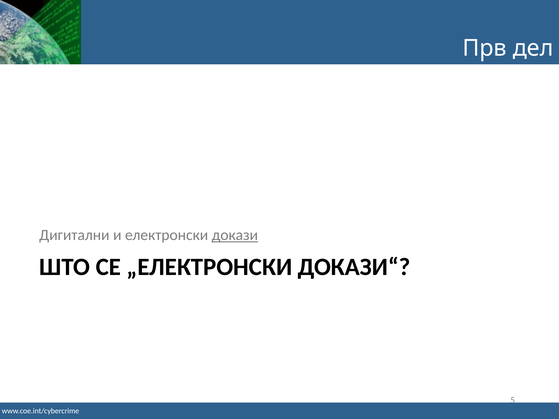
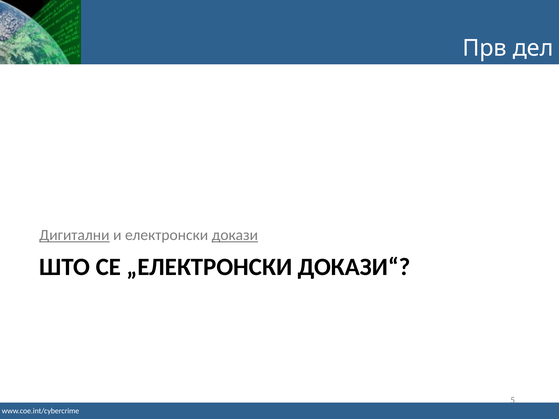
Дигитални underline: none -> present (74, 235)
